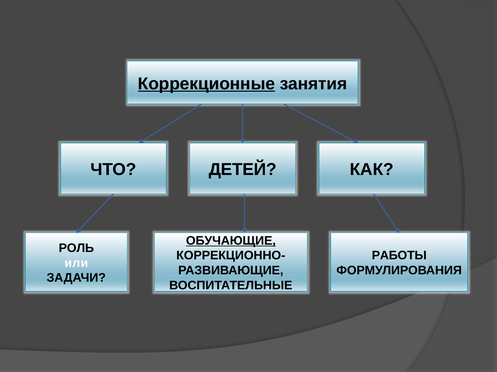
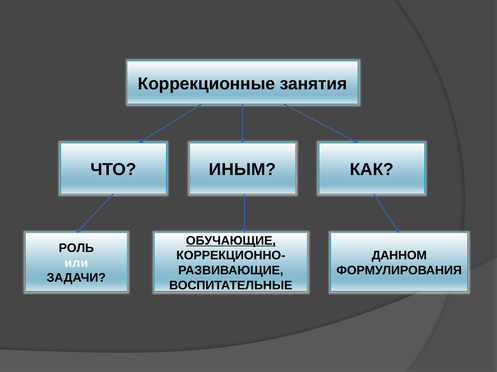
Коррекционные underline: present -> none (206, 84)
ДЕТЕЙ: ДЕТЕЙ -> ИНЫМ (243, 170)
РАБОТЫ: РАБОТЫ -> ДАННОМ (399, 256)
